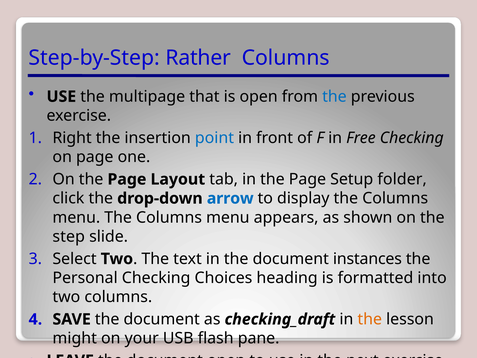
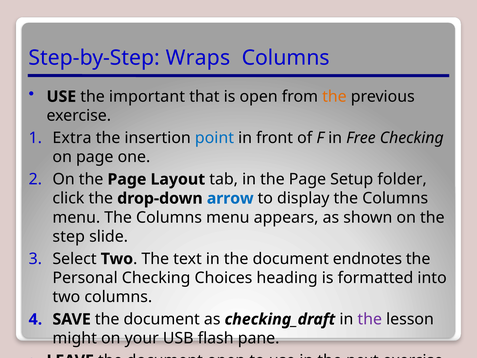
Rather: Rather -> Wraps (198, 58)
multipage: multipage -> important (147, 97)
the colour: blue -> orange (334, 97)
Right: Right -> Extra (72, 138)
instances: instances -> endnotes (367, 259)
the colour: orange -> purple (370, 319)
